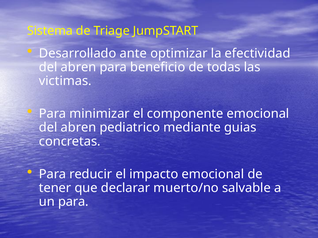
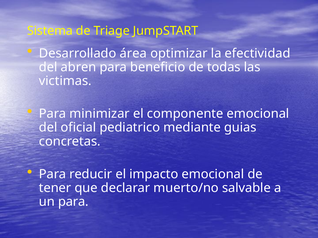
ante: ante -> área (133, 53)
abren: abren -> oficial (78, 128)
